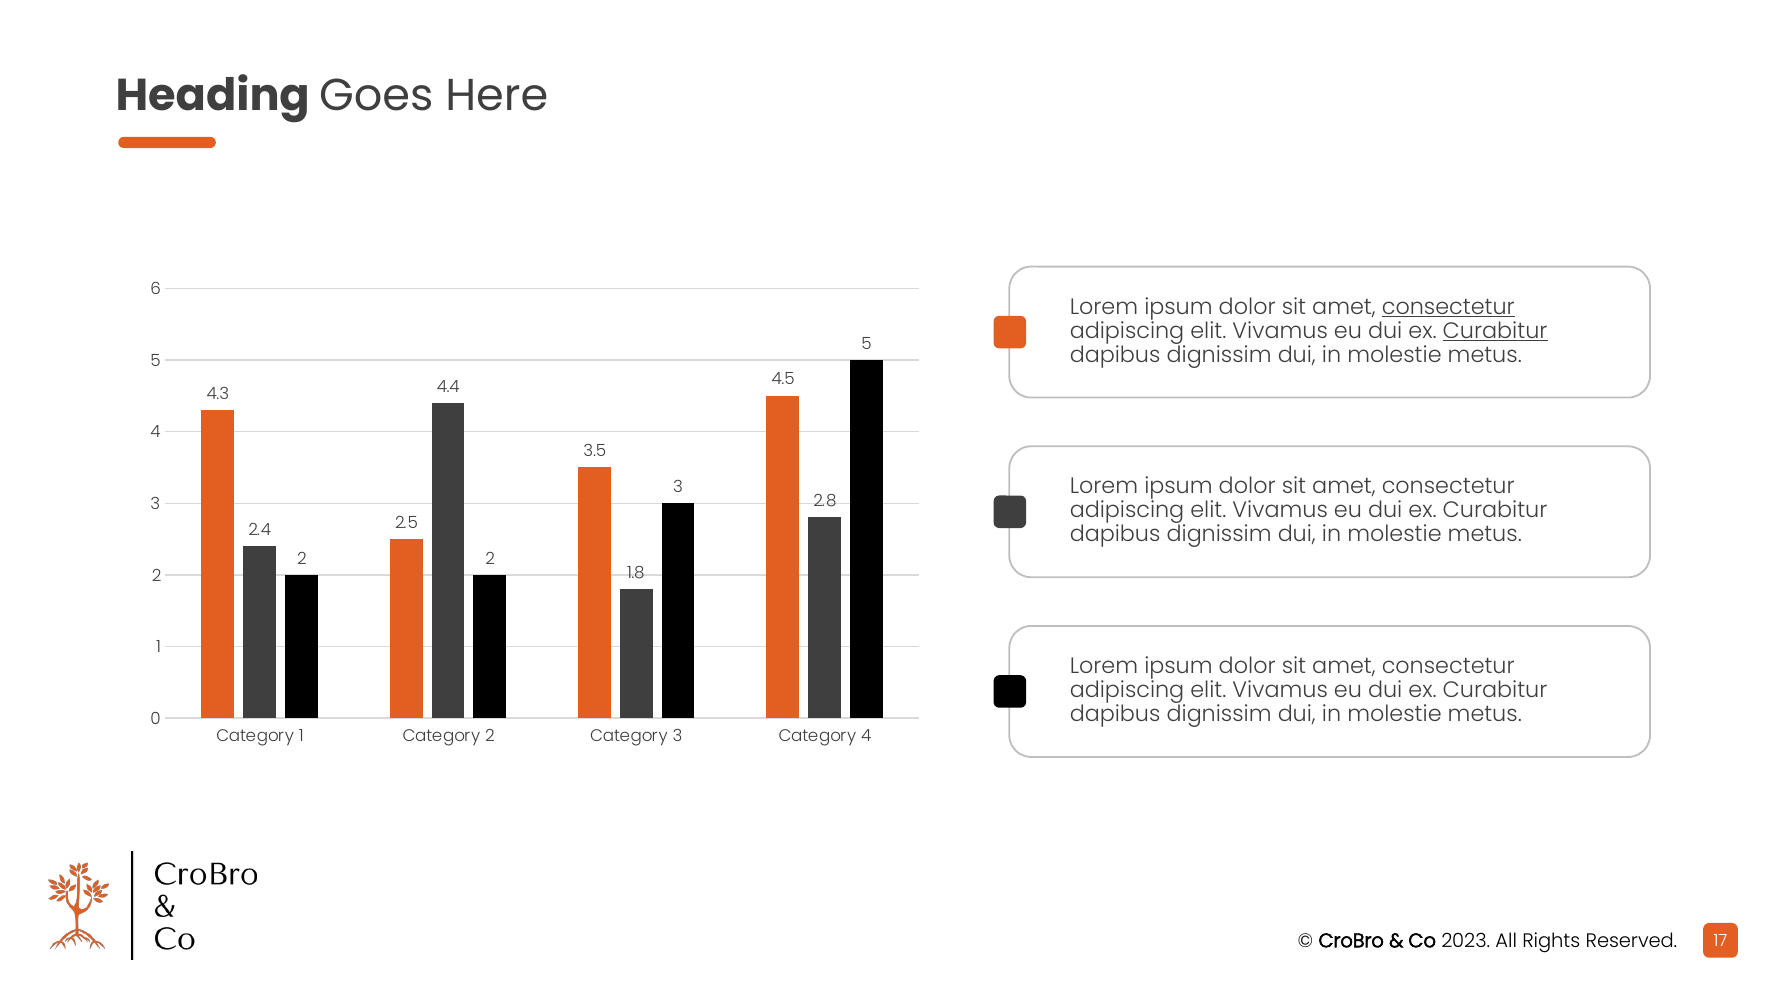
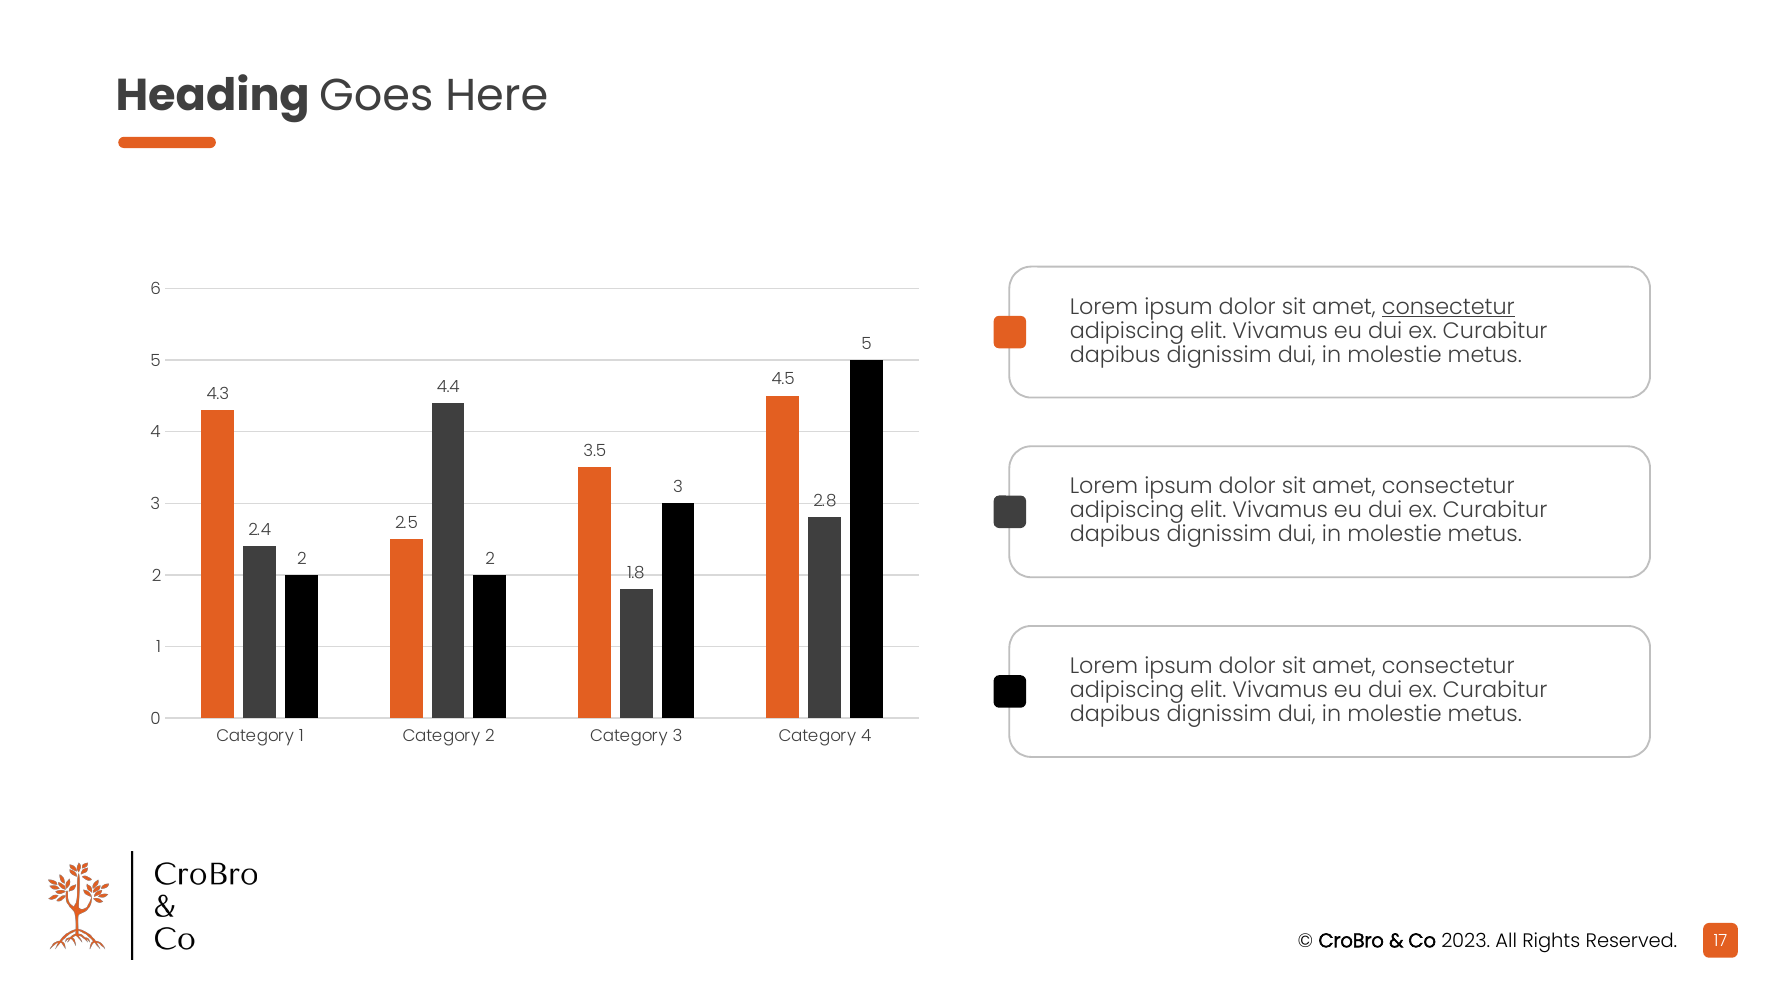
Curabitur underline: present -> none (1495, 331)
